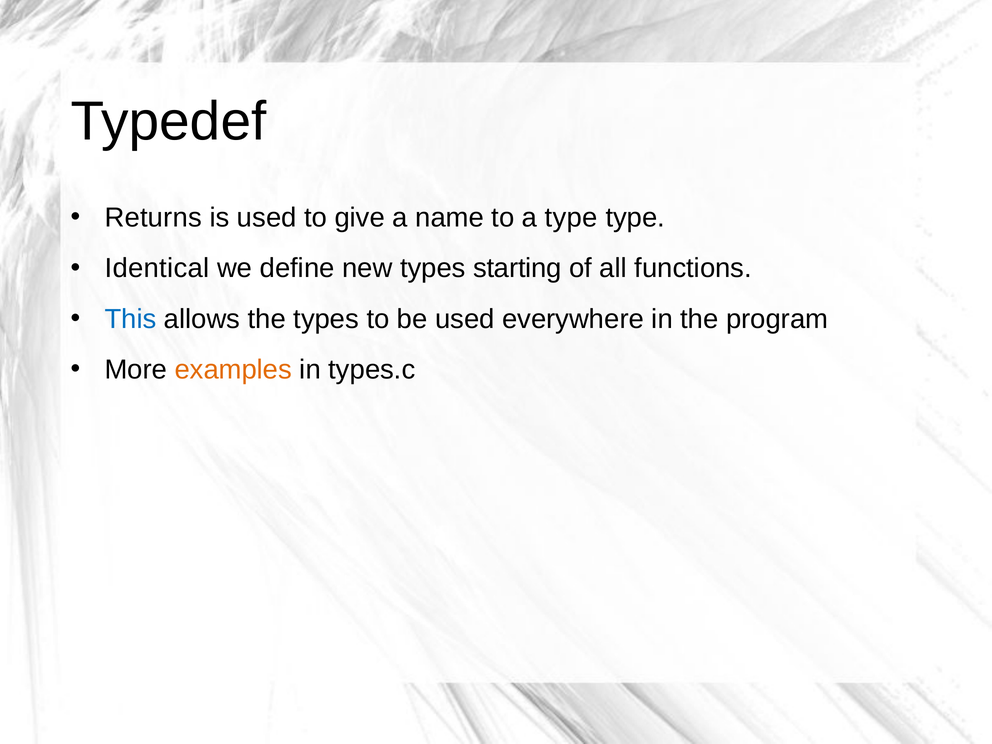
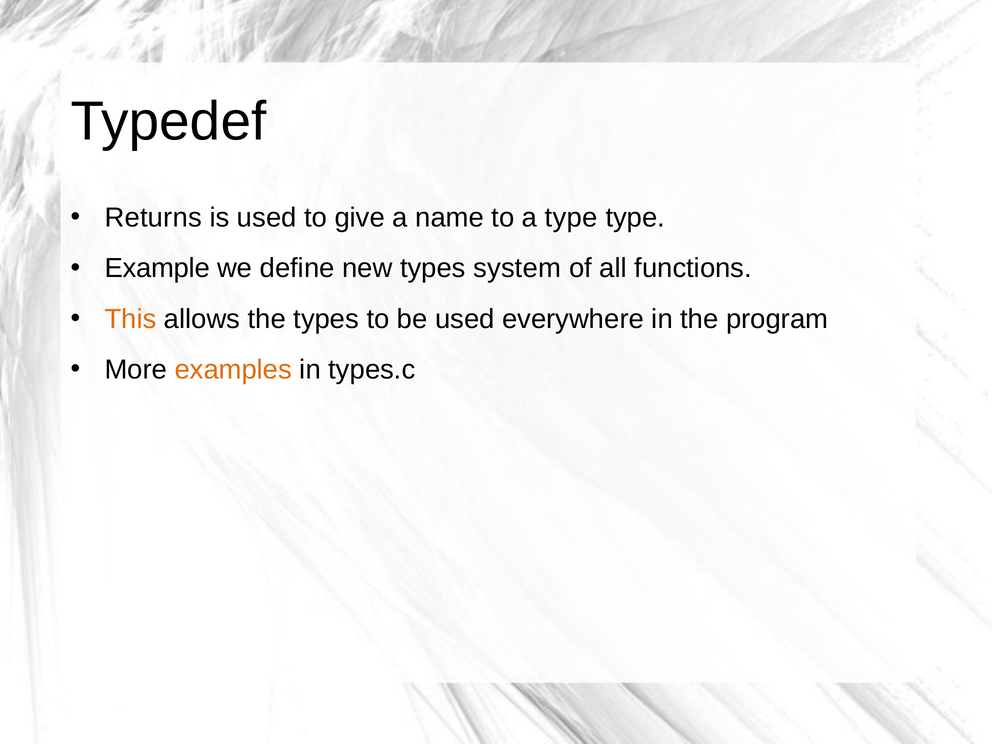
Identical: Identical -> Example (157, 268)
starting: starting -> system (517, 268)
This colour: blue -> orange (131, 319)
